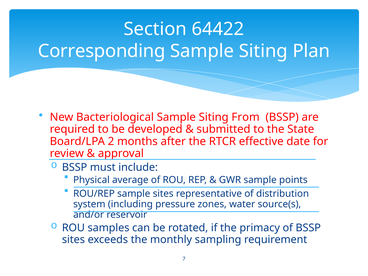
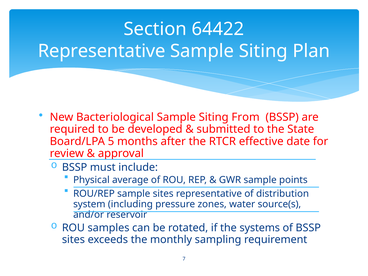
Corresponding: Corresponding -> Representative (102, 51)
2: 2 -> 5 (111, 141)
primacy: primacy -> systems (260, 228)
